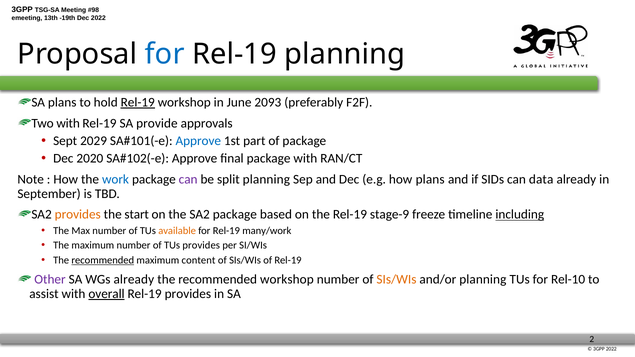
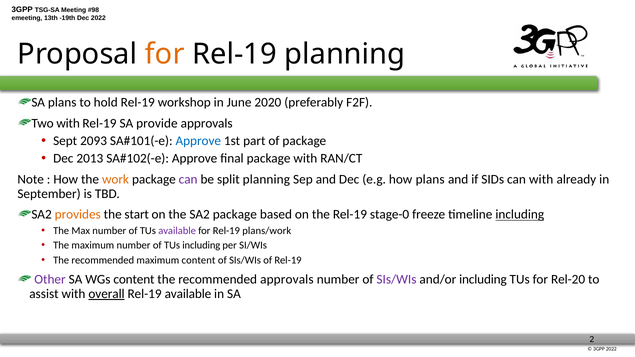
for colour: blue -> orange (165, 54)
Rel-19 underline: present -> none (138, 102)
2093: 2093 -> 2020 (268, 102)
2029: 2029 -> 2093 (94, 141)
2020: 2020 -> 2013 (90, 159)
work colour: blue -> orange (116, 179)
can data: data -> with (541, 179)
stage-9: stage-9 -> stage-0 (390, 215)
available colour: orange -> purple (177, 231)
many/work: many/work -> plans/work (267, 231)
TUs provides: provides -> including (201, 246)
recommended underline: present -> none (103, 260)
WGs already: already -> content (134, 280)
recommended workshop: workshop -> approvals (287, 280)
SIs/WIs colour: orange -> purple (396, 280)
and/or planning: planning -> including (483, 280)
Rel-10: Rel-10 -> Rel-20 (568, 280)
Rel-19 provides: provides -> available (188, 294)
